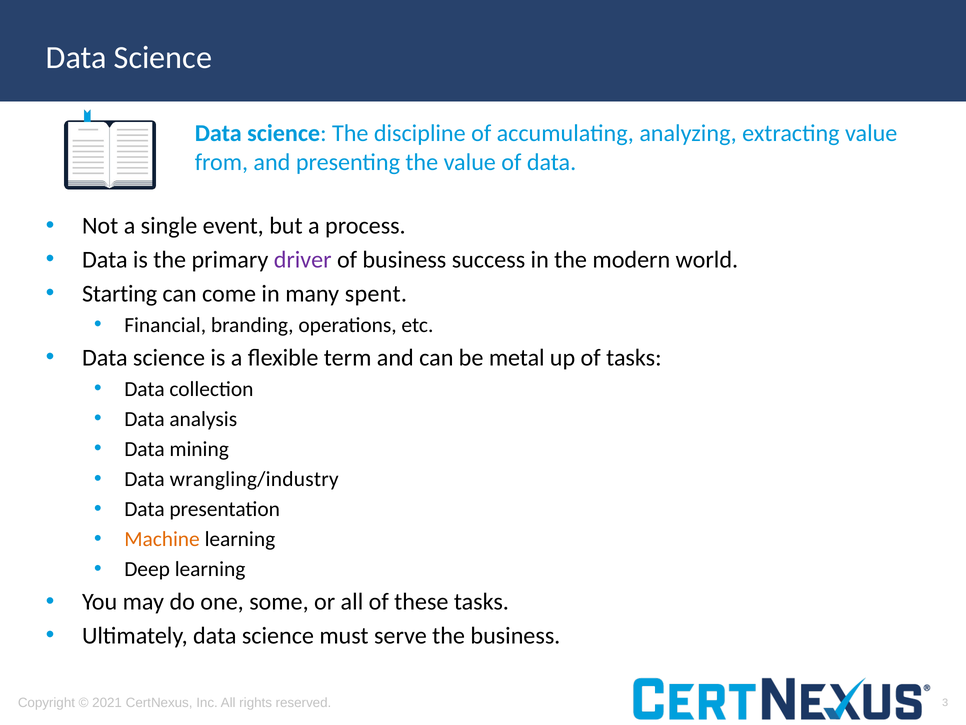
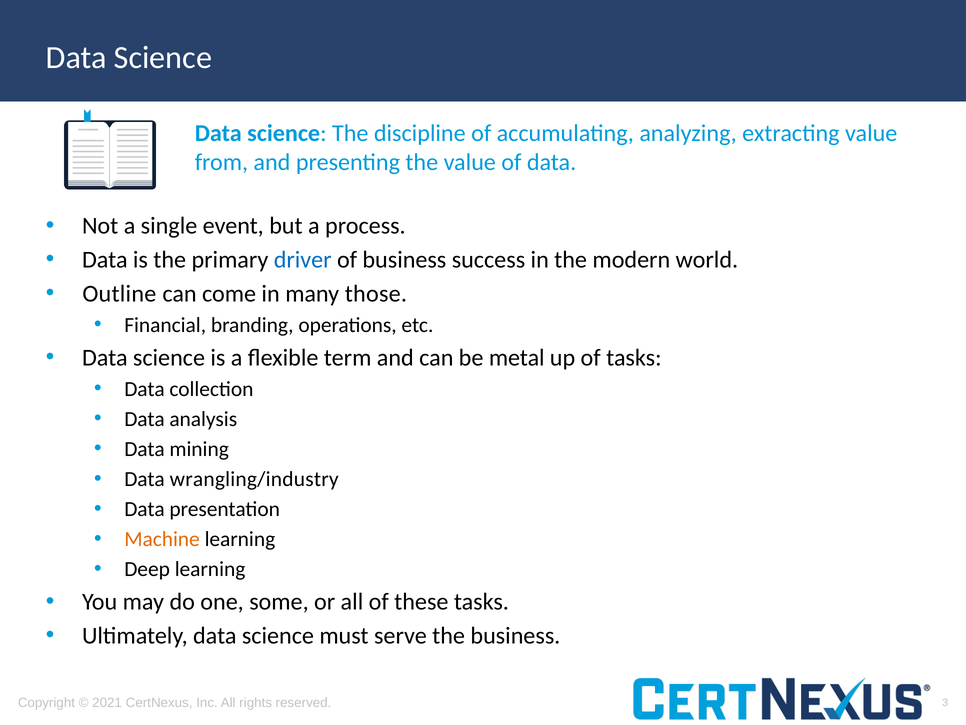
driver colour: purple -> blue (303, 260)
Starting: Starting -> Outline (119, 293)
spent: spent -> those (376, 293)
